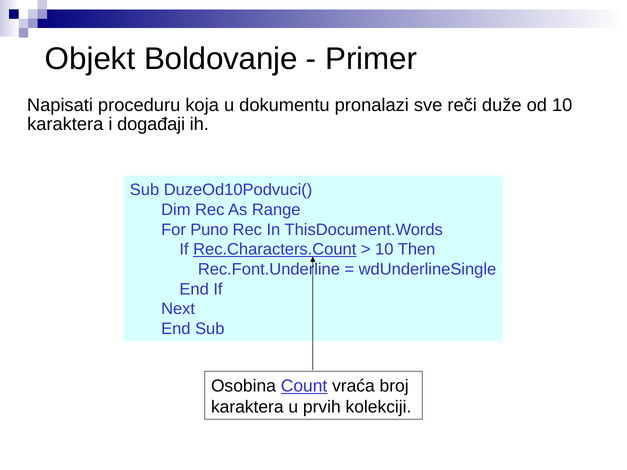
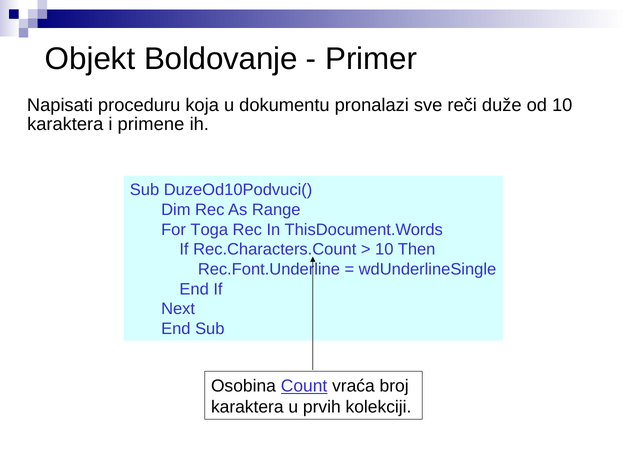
događaji: događaji -> primene (151, 124)
Puno: Puno -> Toga (209, 230)
Rec.Characters.Count underline: present -> none (275, 250)
